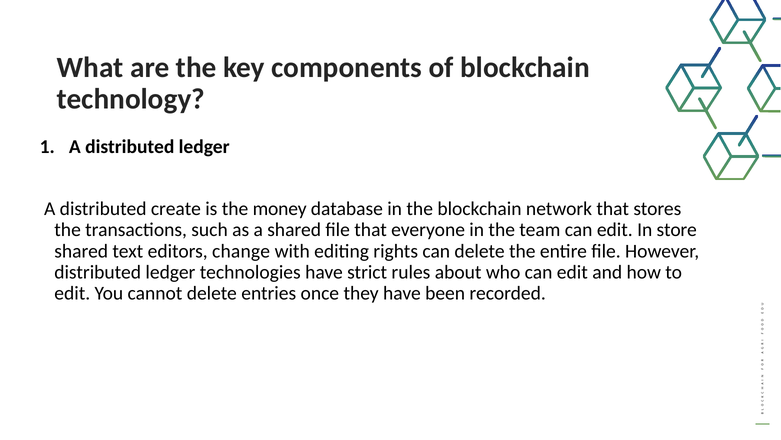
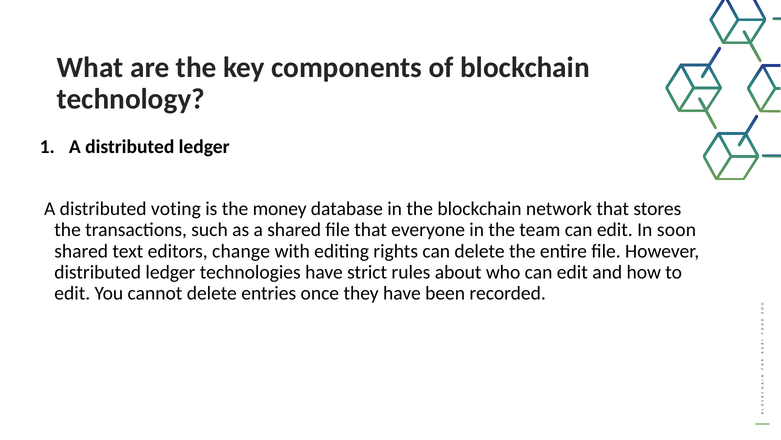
create: create -> voting (176, 209)
store: store -> soon (677, 230)
